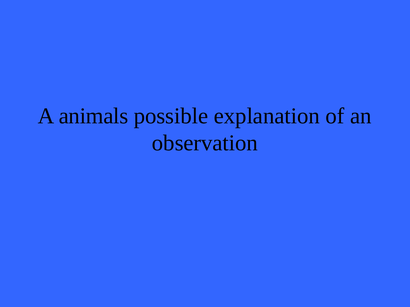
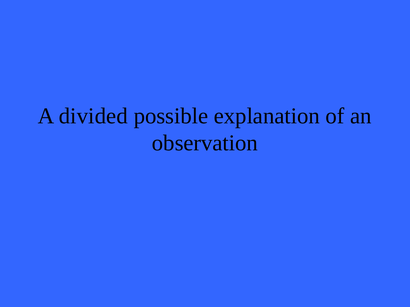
animals: animals -> divided (93, 116)
